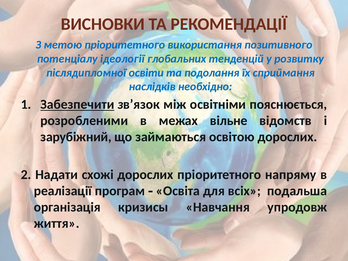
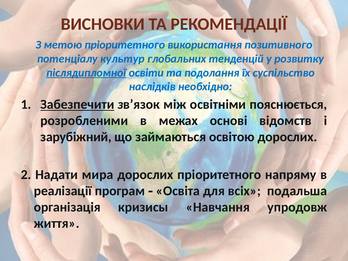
ідеології: ідеології -> культур (122, 59)
післядипломної underline: none -> present (86, 73)
сприймання: сприймання -> суспільство (284, 73)
вільне: вільне -> основі (229, 121)
схожі: схожі -> мира (98, 175)
